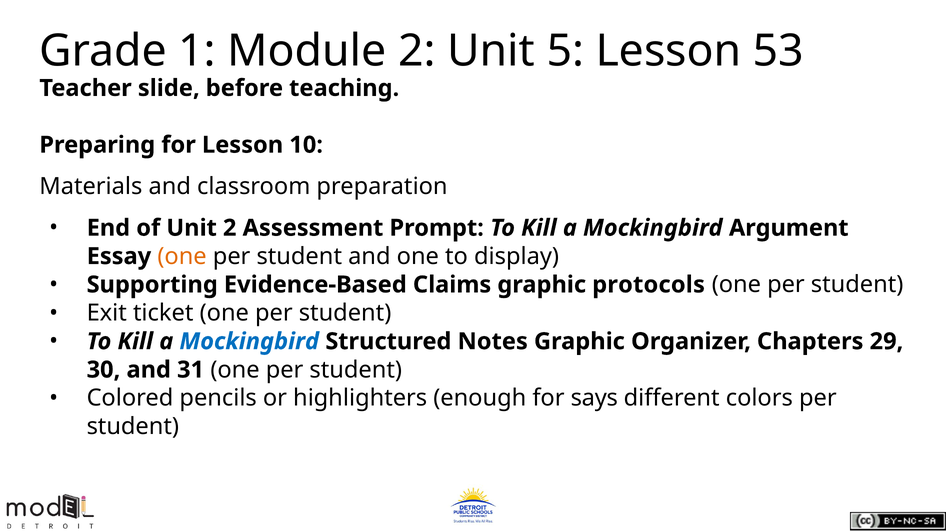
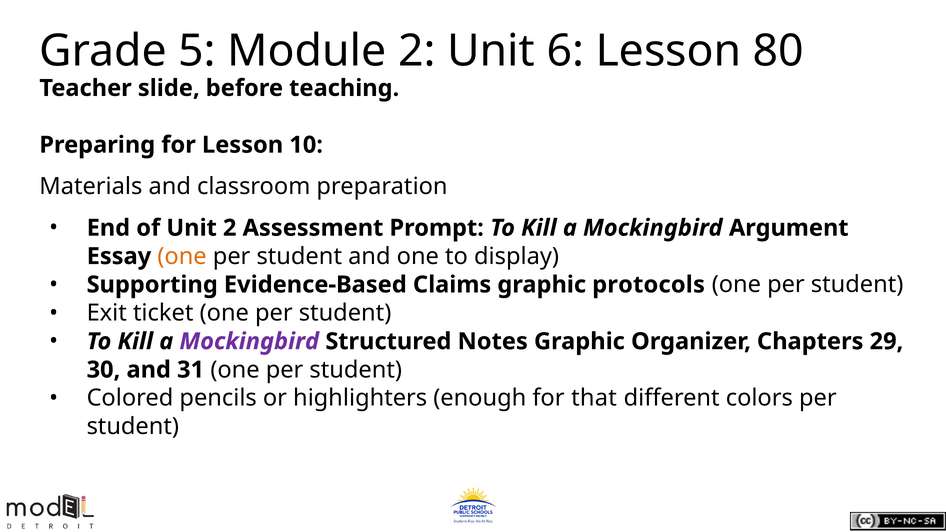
1: 1 -> 5 (197, 51)
5: 5 -> 6 (565, 51)
53: 53 -> 80 (778, 51)
Mockingbird colour: blue -> purple (249, 342)
says: says -> that (594, 398)
